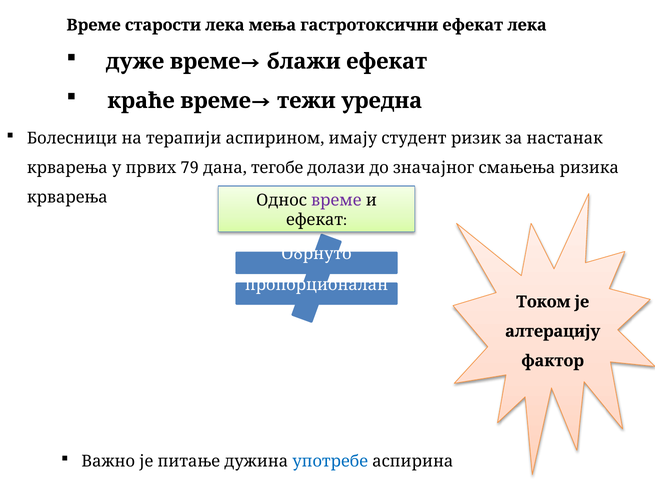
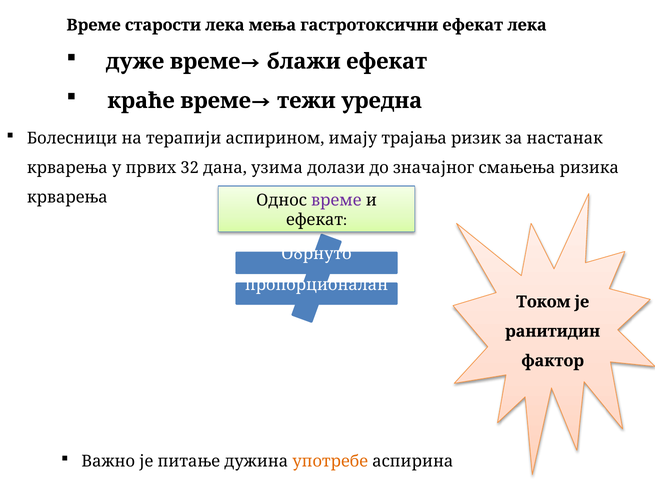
студент: студент -> трајања (414, 139)
79: 79 -> 32 (190, 168)
тегобе: тегобе -> узима (277, 168)
алтерацију: алтерацију -> ранитидин (553, 332)
употребе colour: blue -> orange (330, 462)
